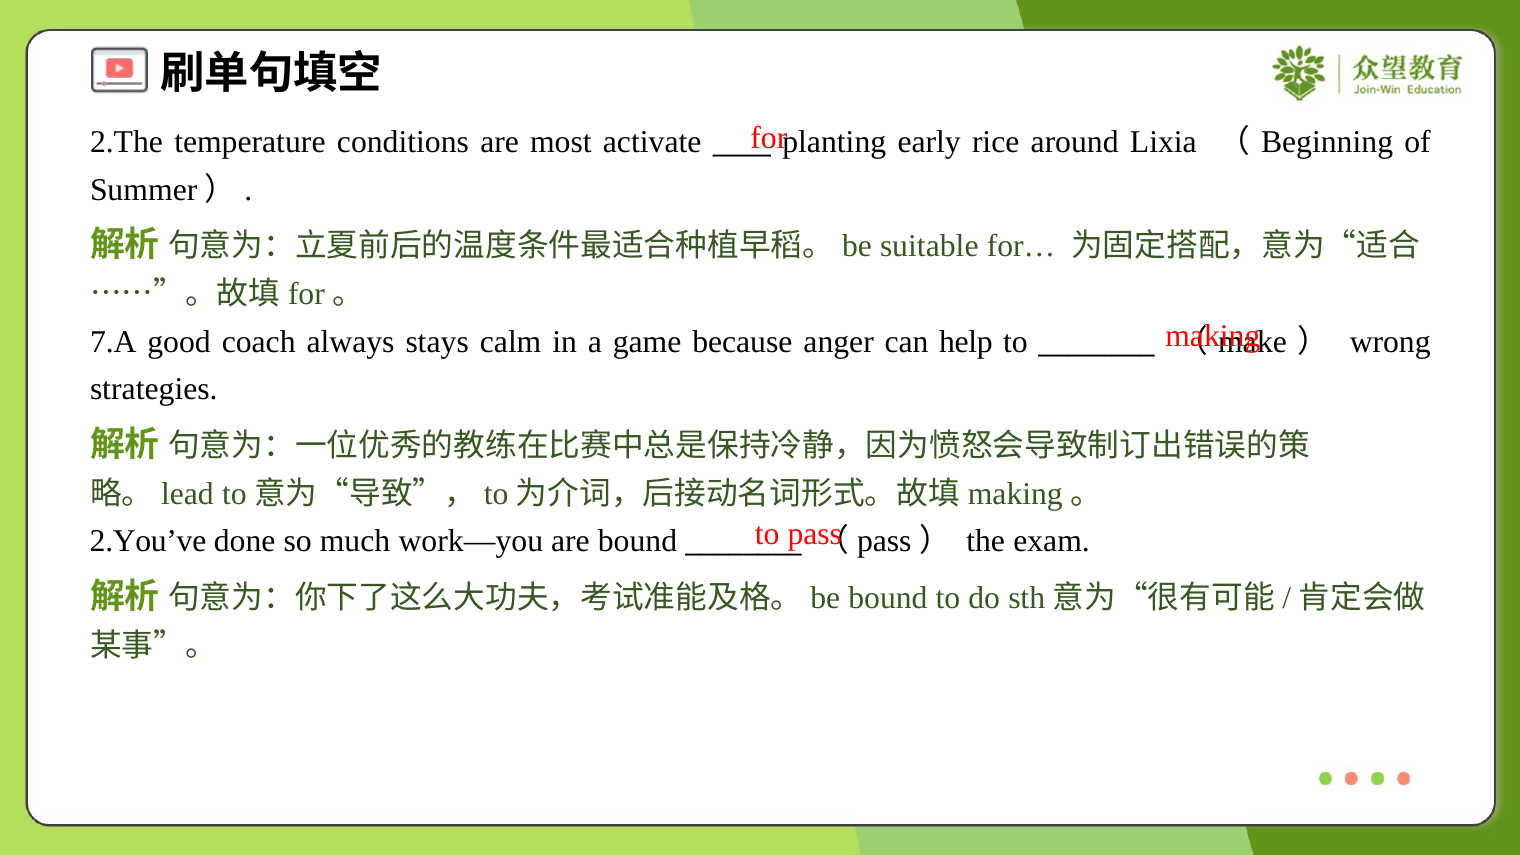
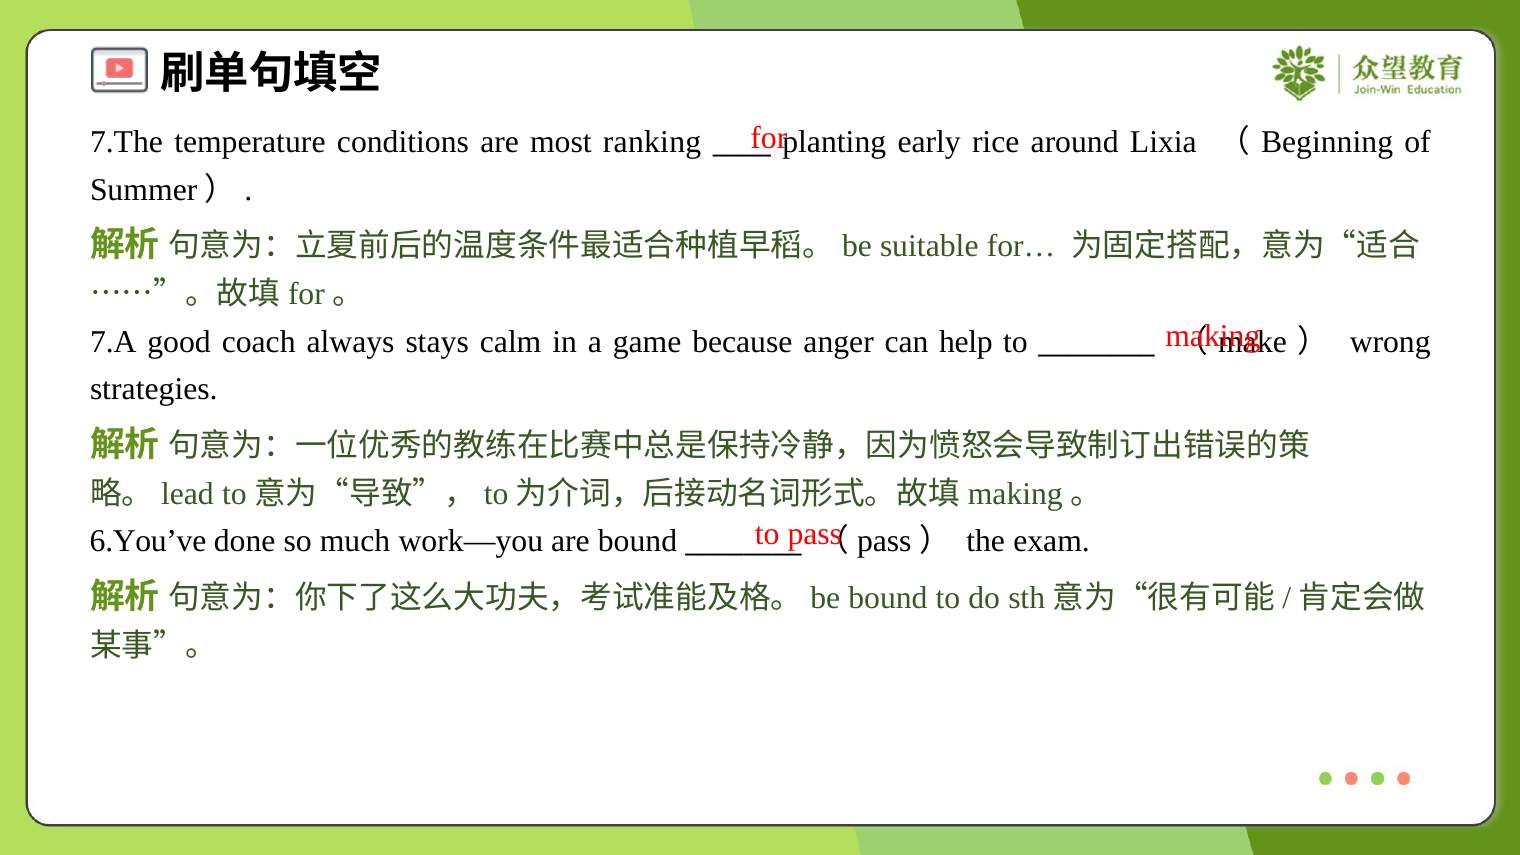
2.The: 2.The -> 7.The (126, 142)
activate: activate -> ranking (652, 142)
2.You’ve: 2.You’ve -> 6.You’ve (148, 541)
